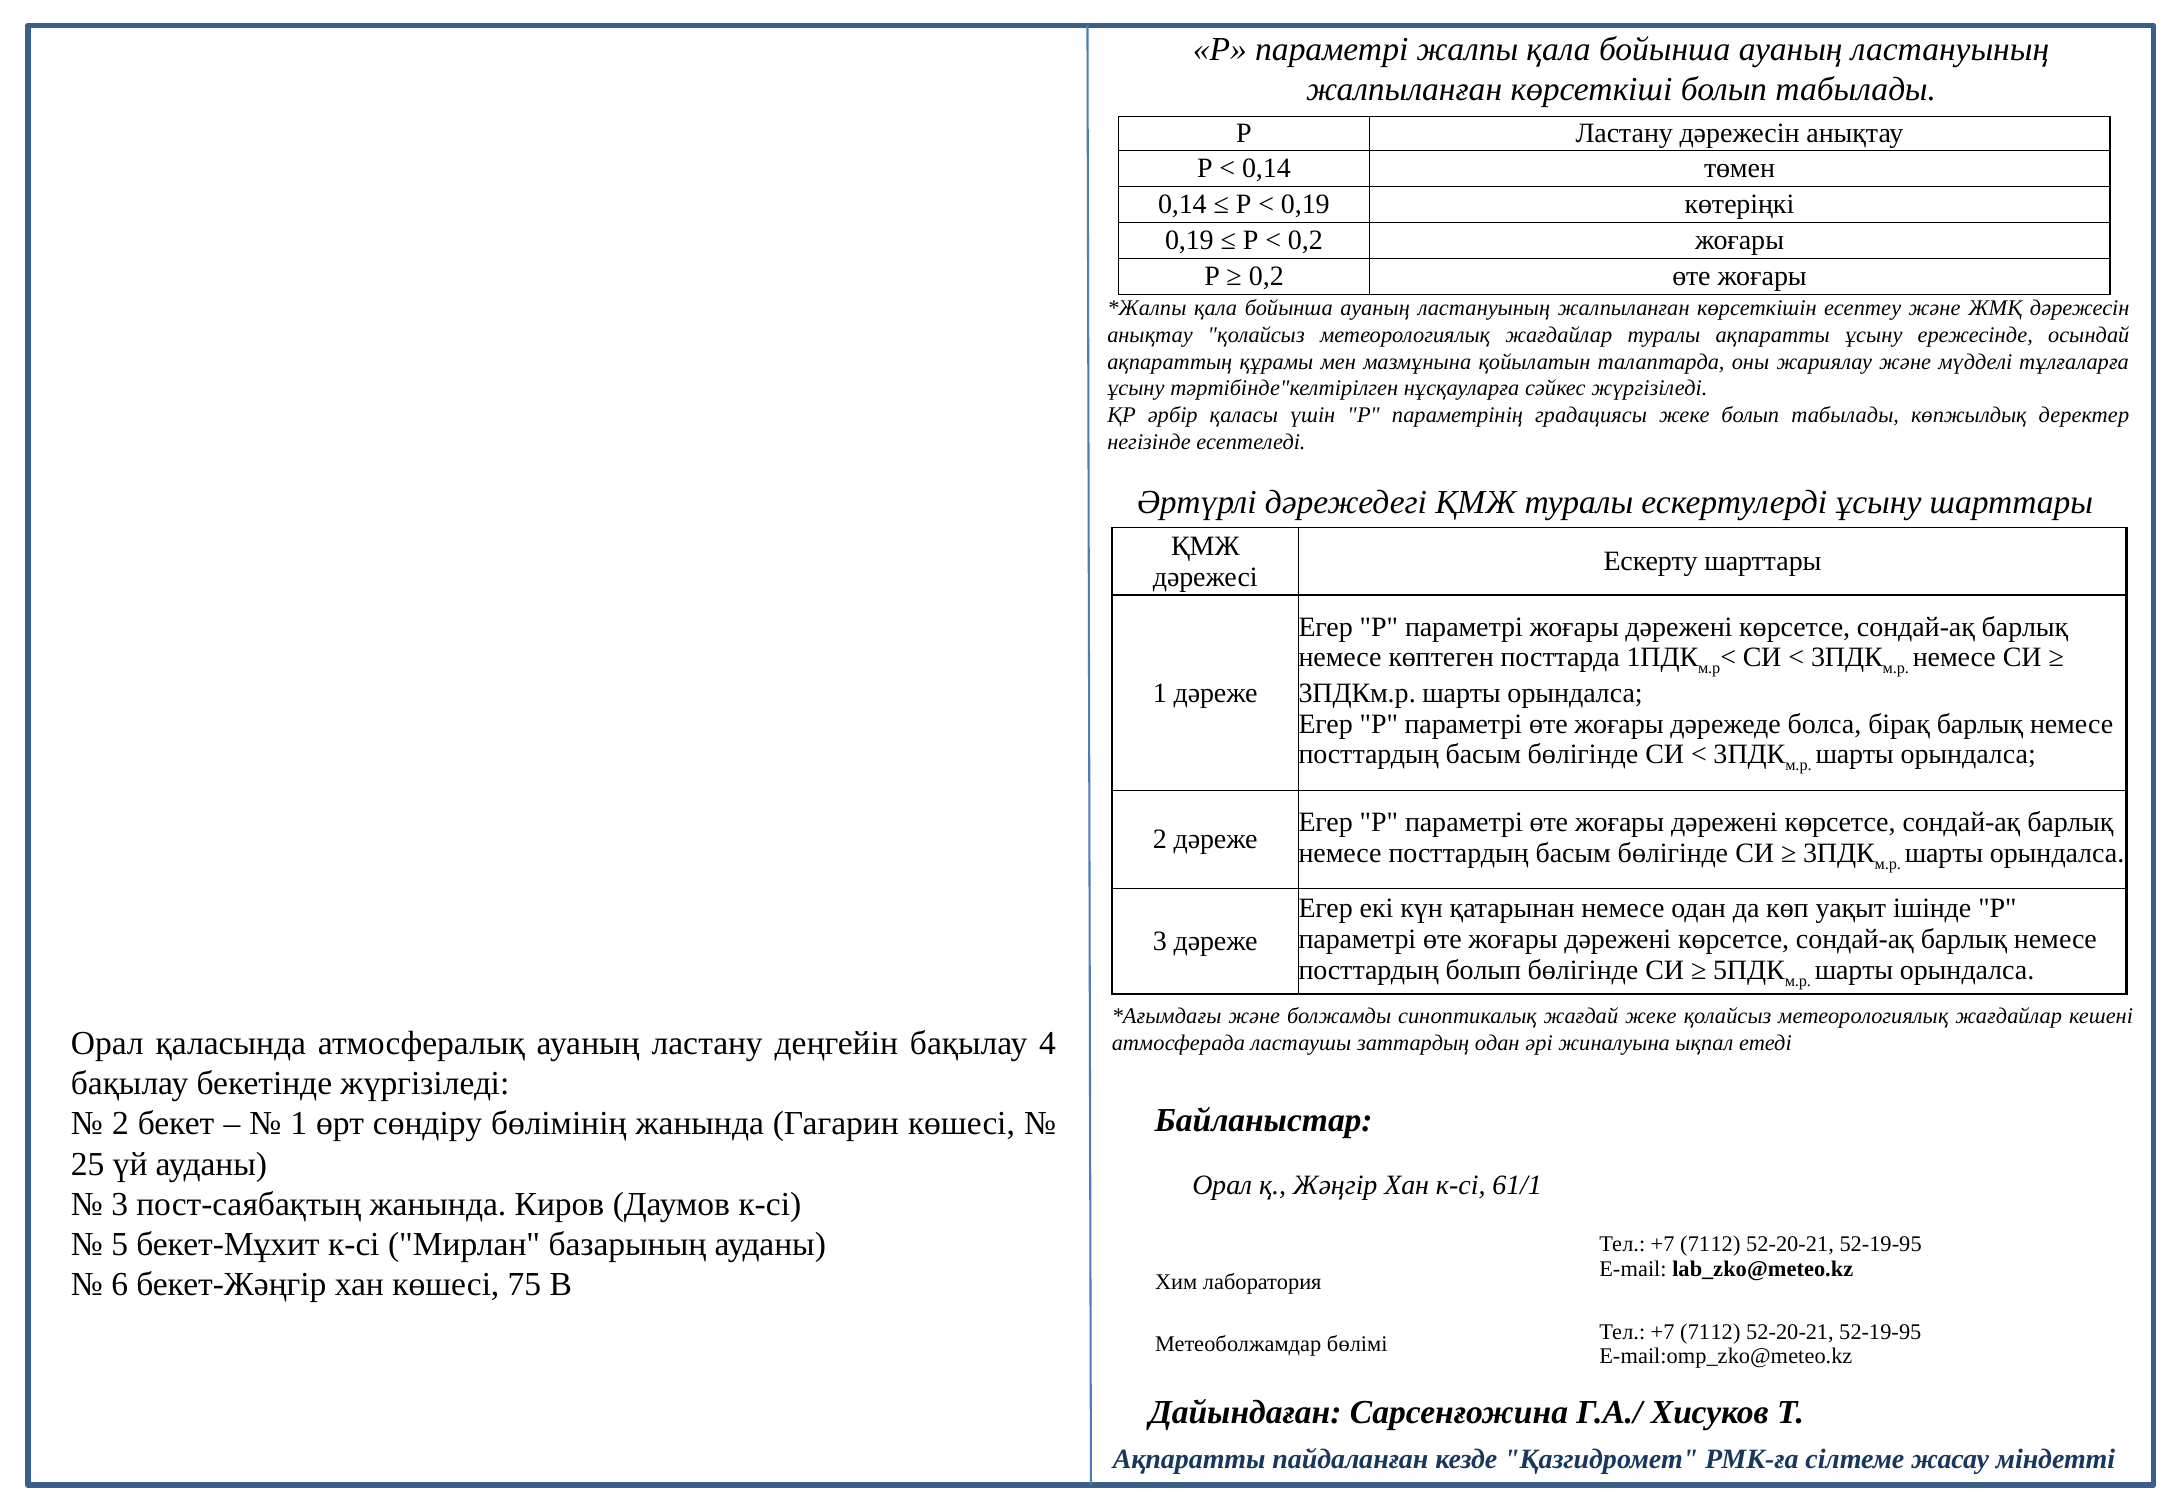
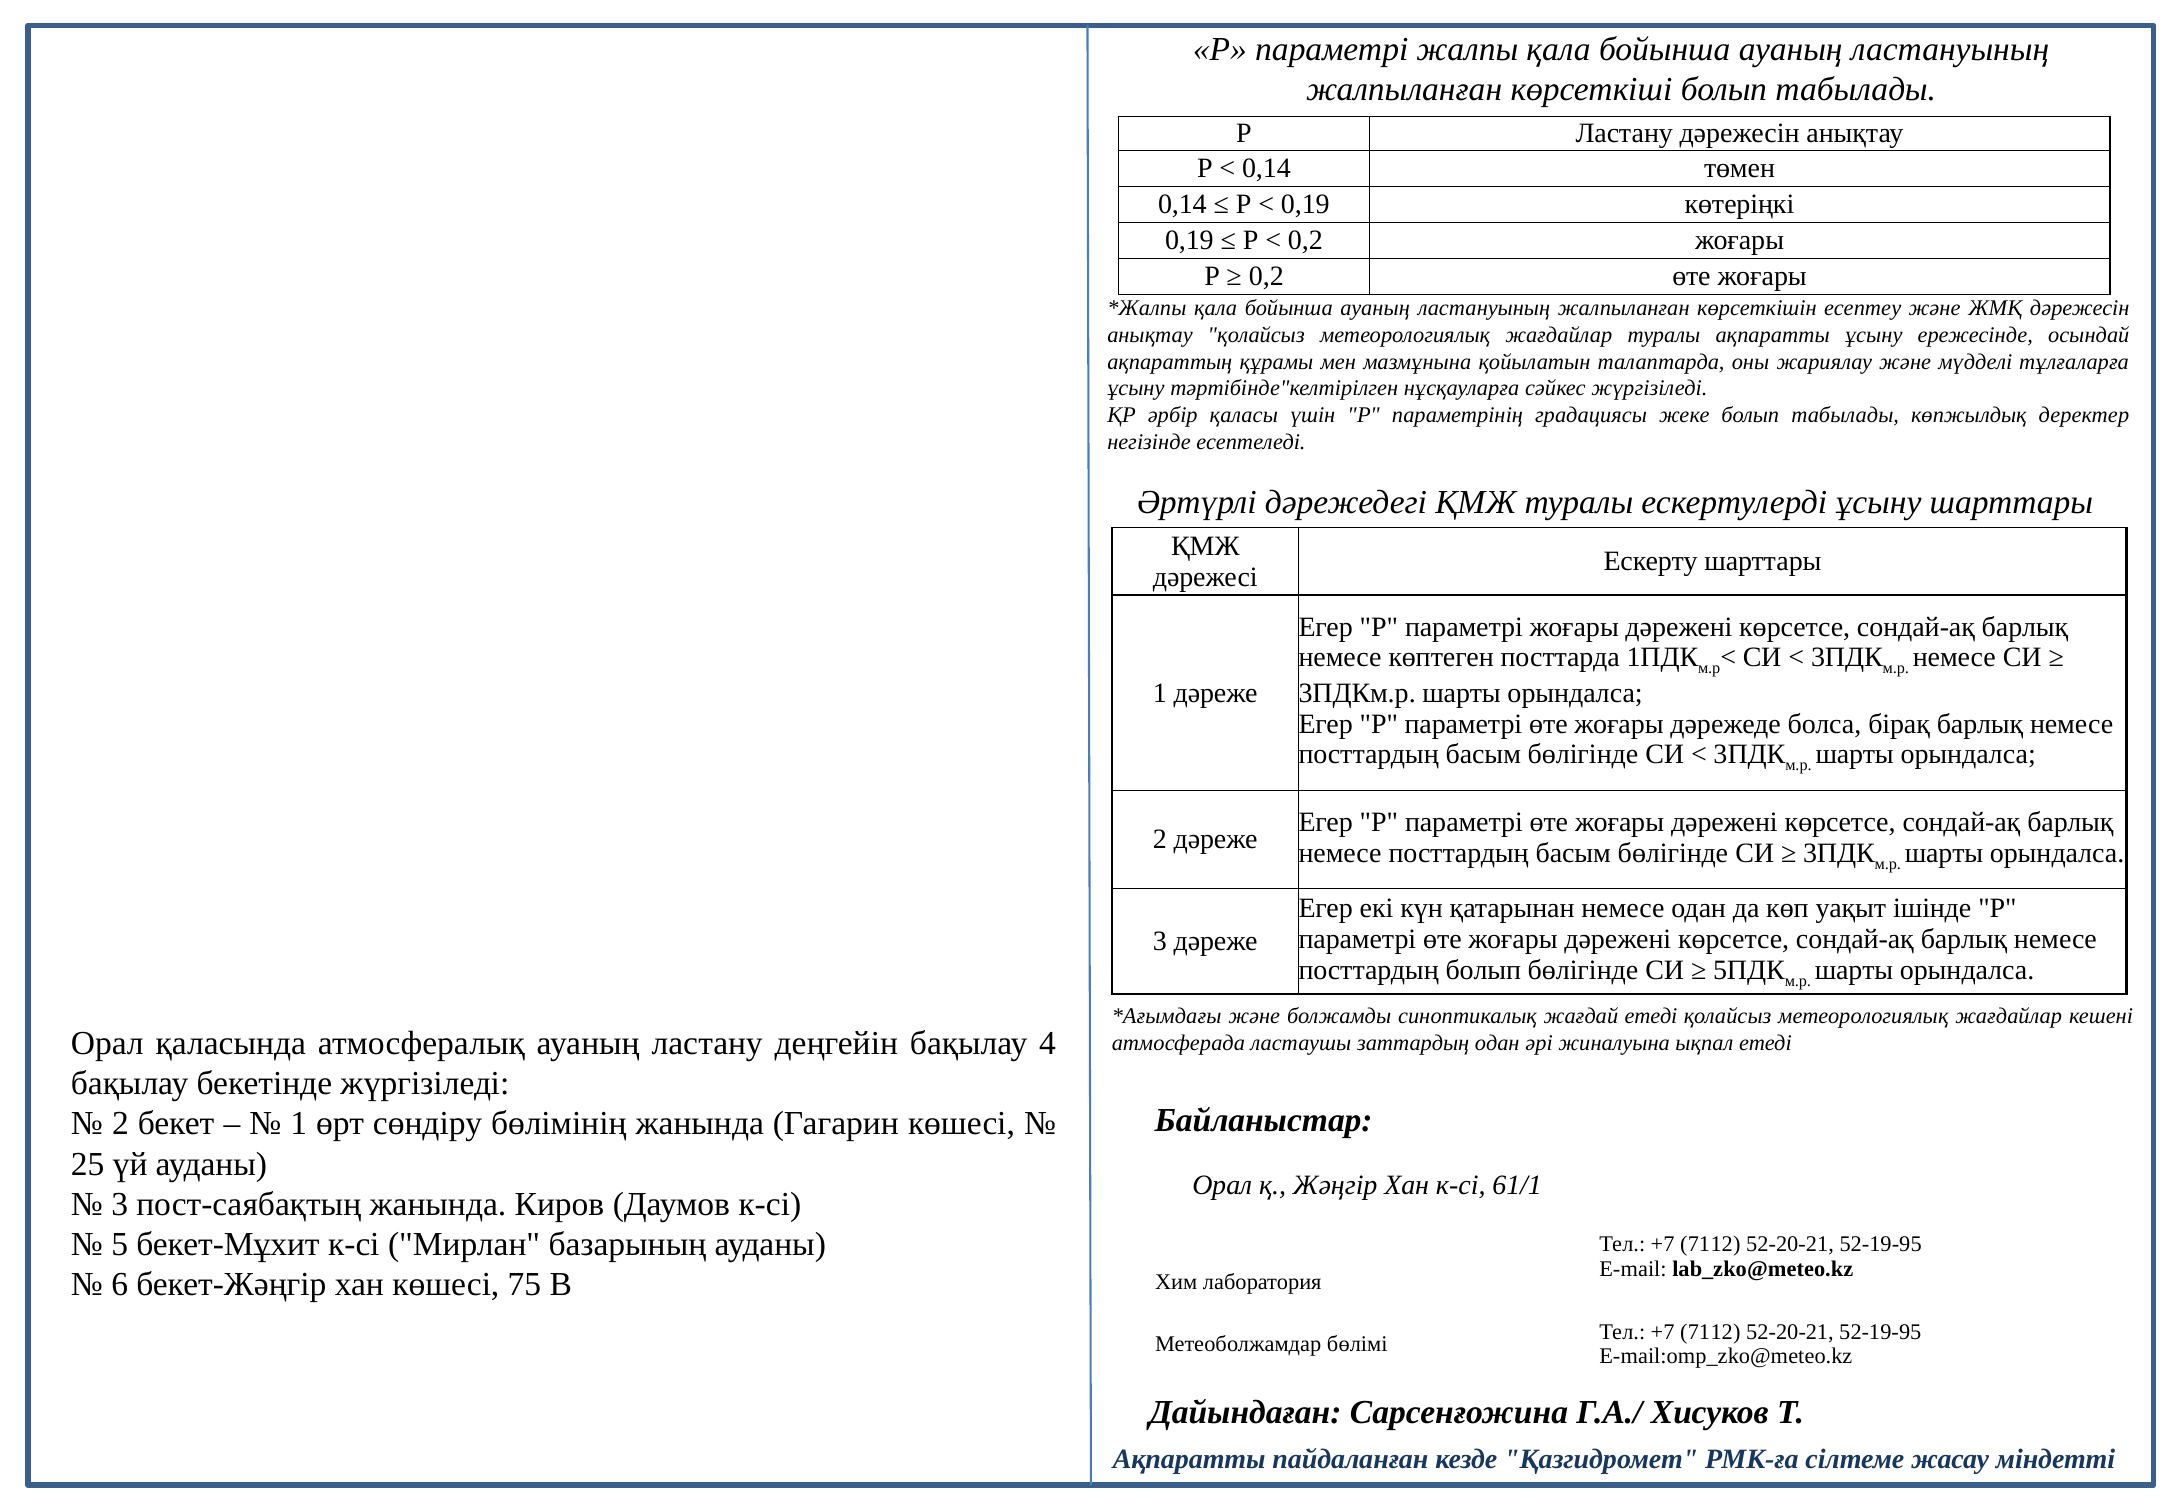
жағдай жеке: жеке -> етеді (1651, 1016)
